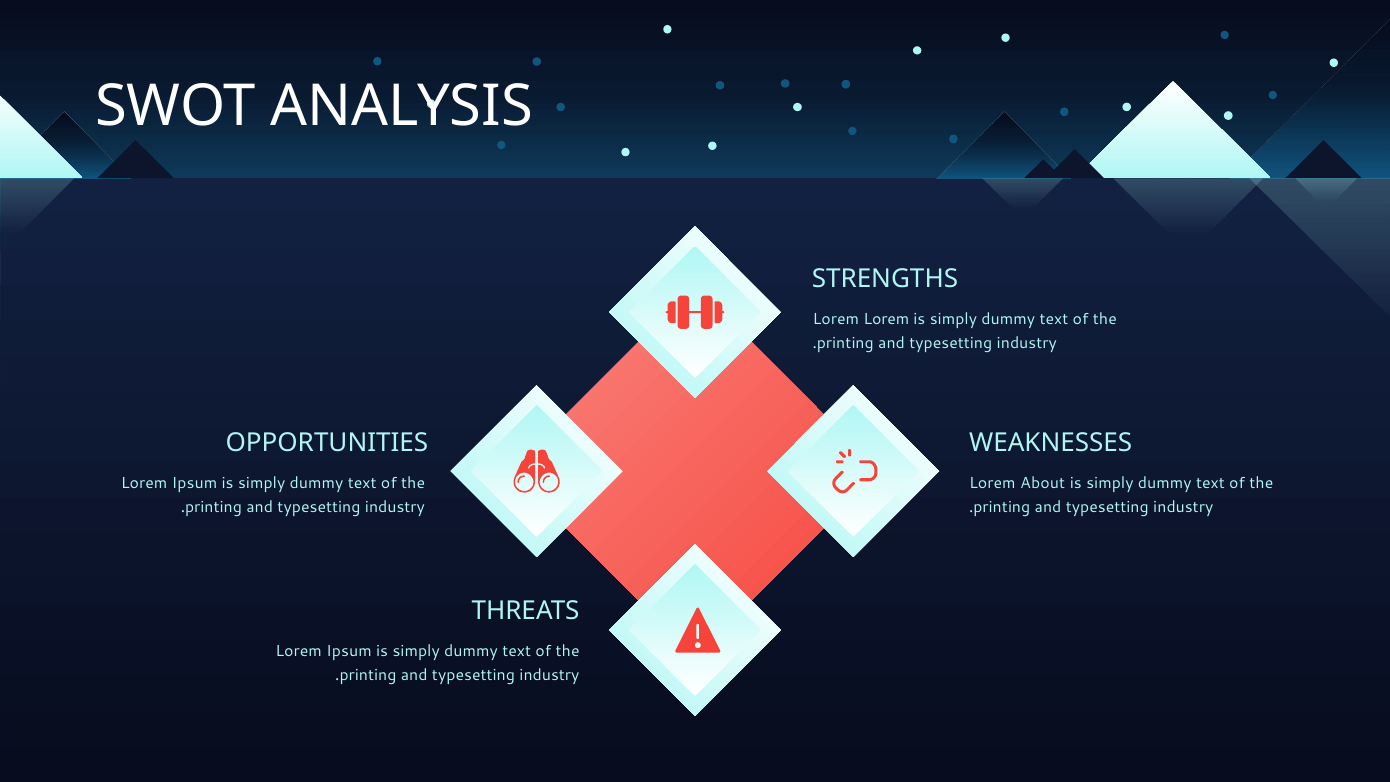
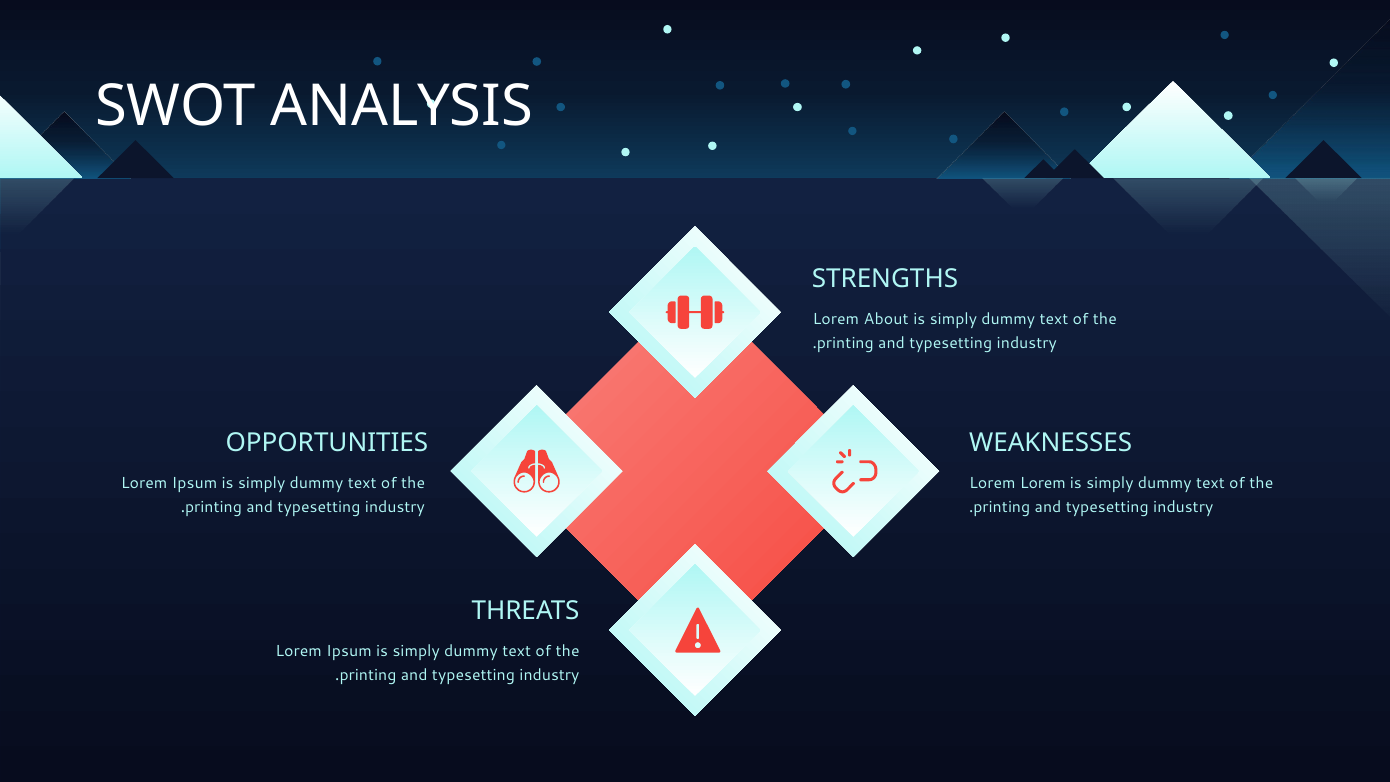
Lorem Lorem: Lorem -> About (886, 319)
Lorem About: About -> Lorem (1043, 483)
